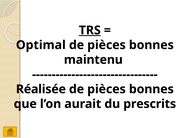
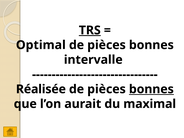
maintenu: maintenu -> intervalle (93, 60)
bonnes underline: none -> present (151, 89)
prescrits: prescrits -> maximal (150, 104)
